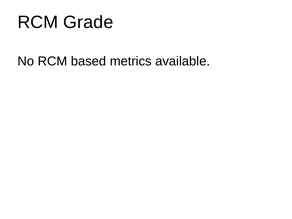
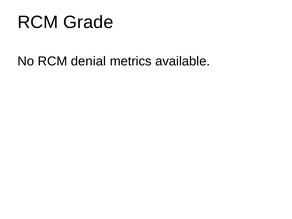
based: based -> denial (88, 61)
